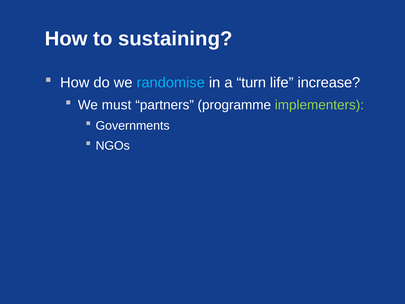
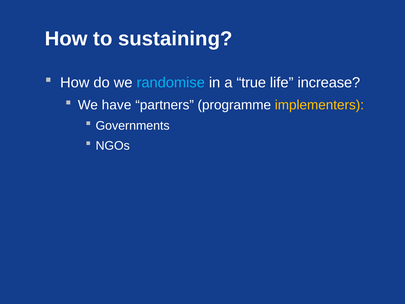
turn: turn -> true (251, 83)
must: must -> have (117, 105)
implementers colour: light green -> yellow (319, 105)
